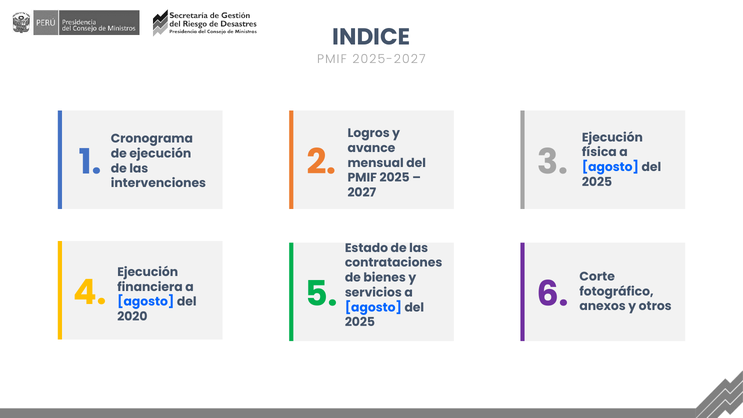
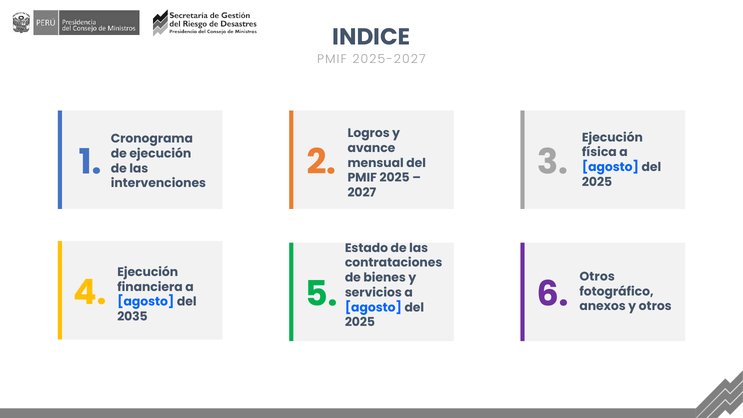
Corte: Corte -> Otros (597, 277)
2020: 2020 -> 2035 (132, 317)
